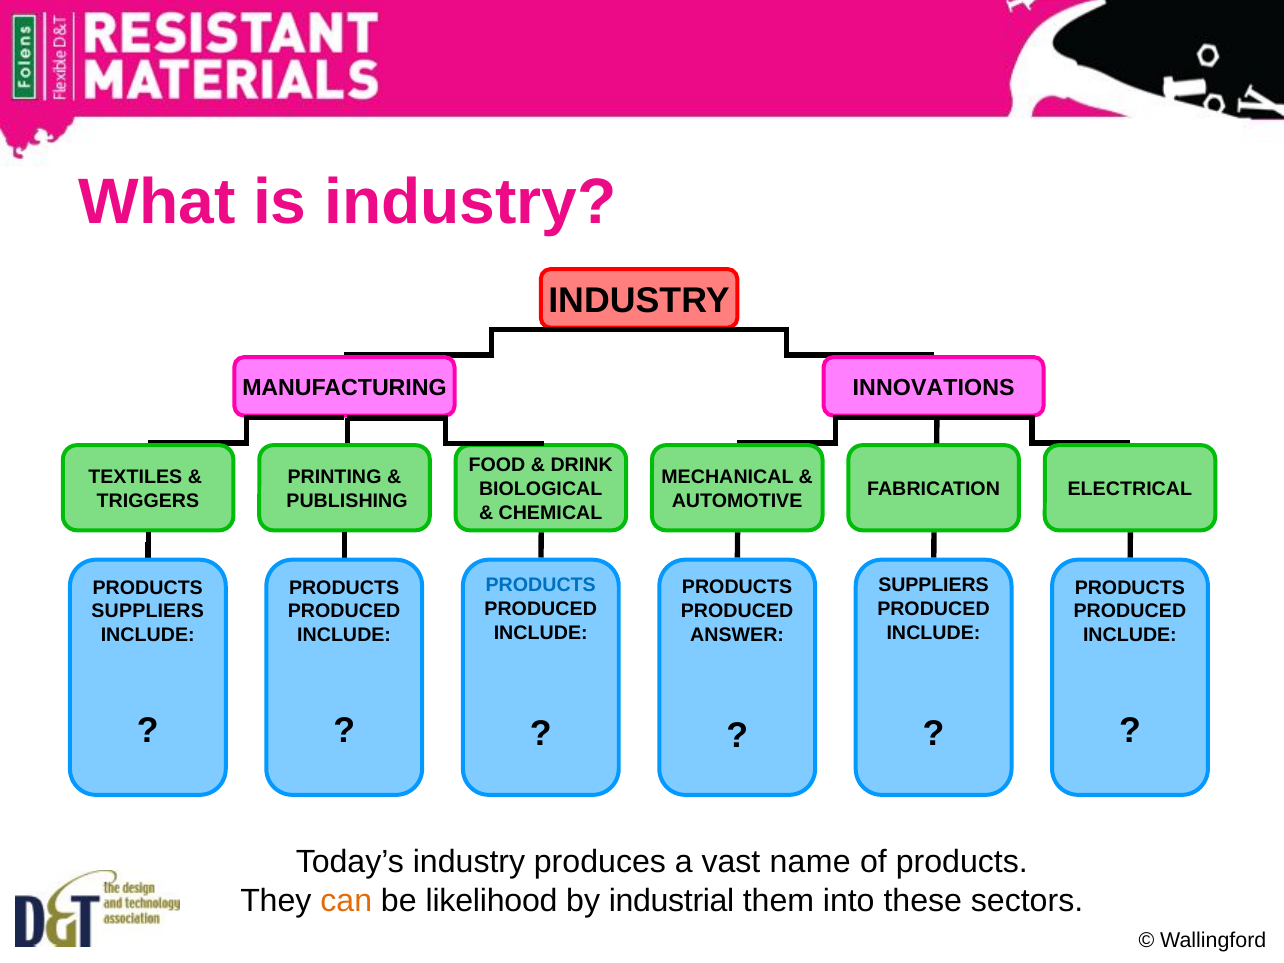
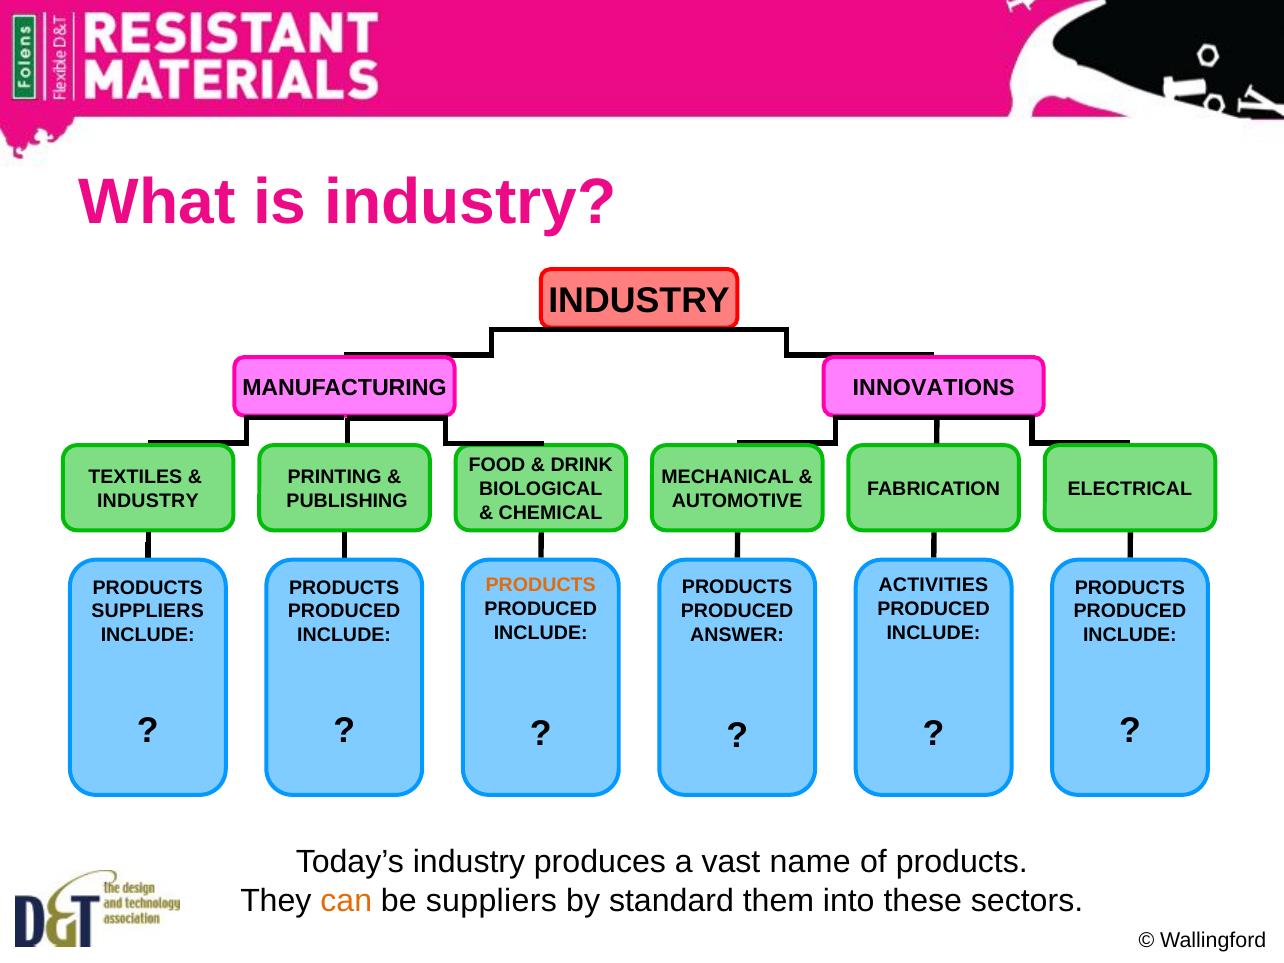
TRIGGERS: TRIGGERS -> INDUSTRY (148, 501)
PRODUCTS colour: blue -> orange (541, 585)
SUPPLIERS: SUPPLIERS -> ACTIVITIES (933, 585)
be likelihood: likelihood -> suppliers (491, 901)
industrial: industrial -> standard (671, 901)
